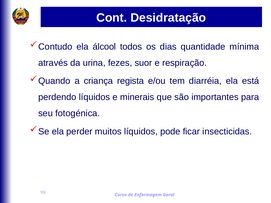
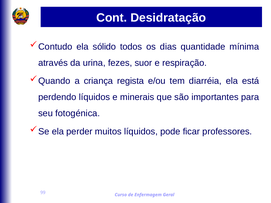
álcool: álcool -> sólido (104, 47)
insecticidas: insecticidas -> professores (227, 132)
